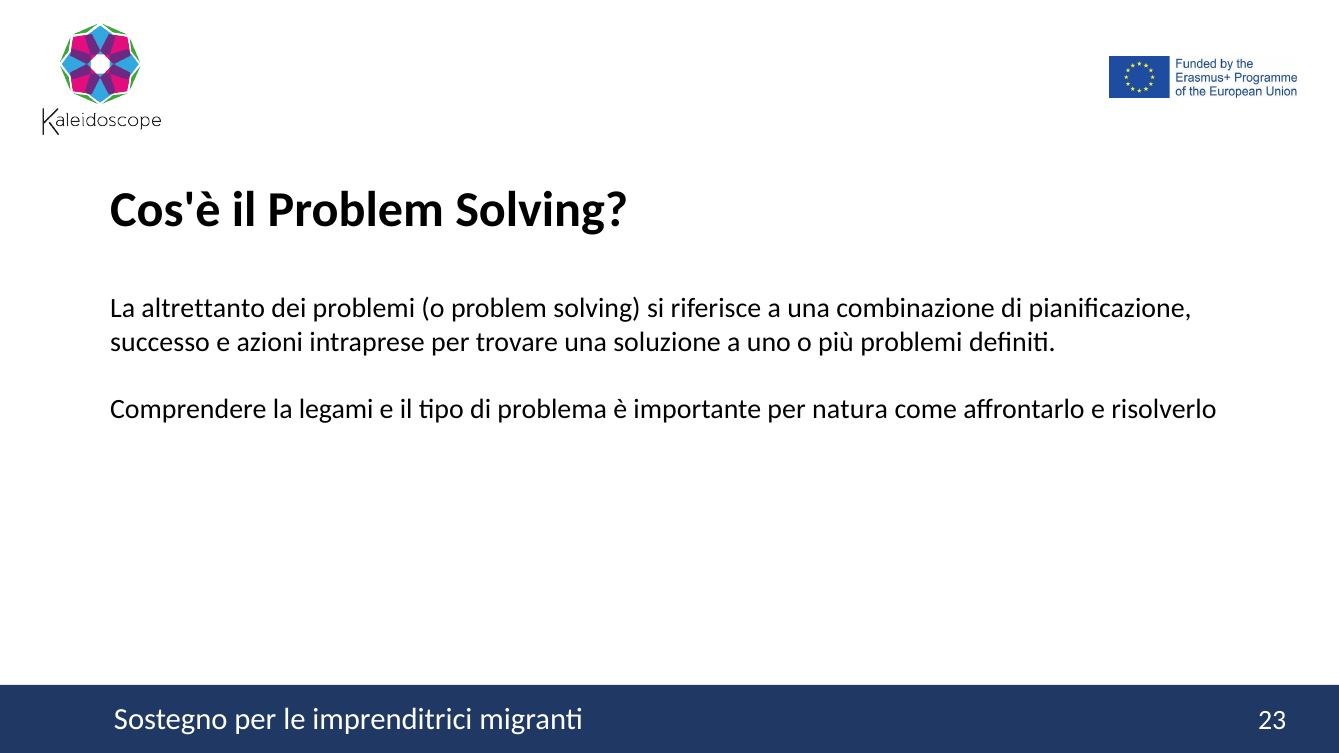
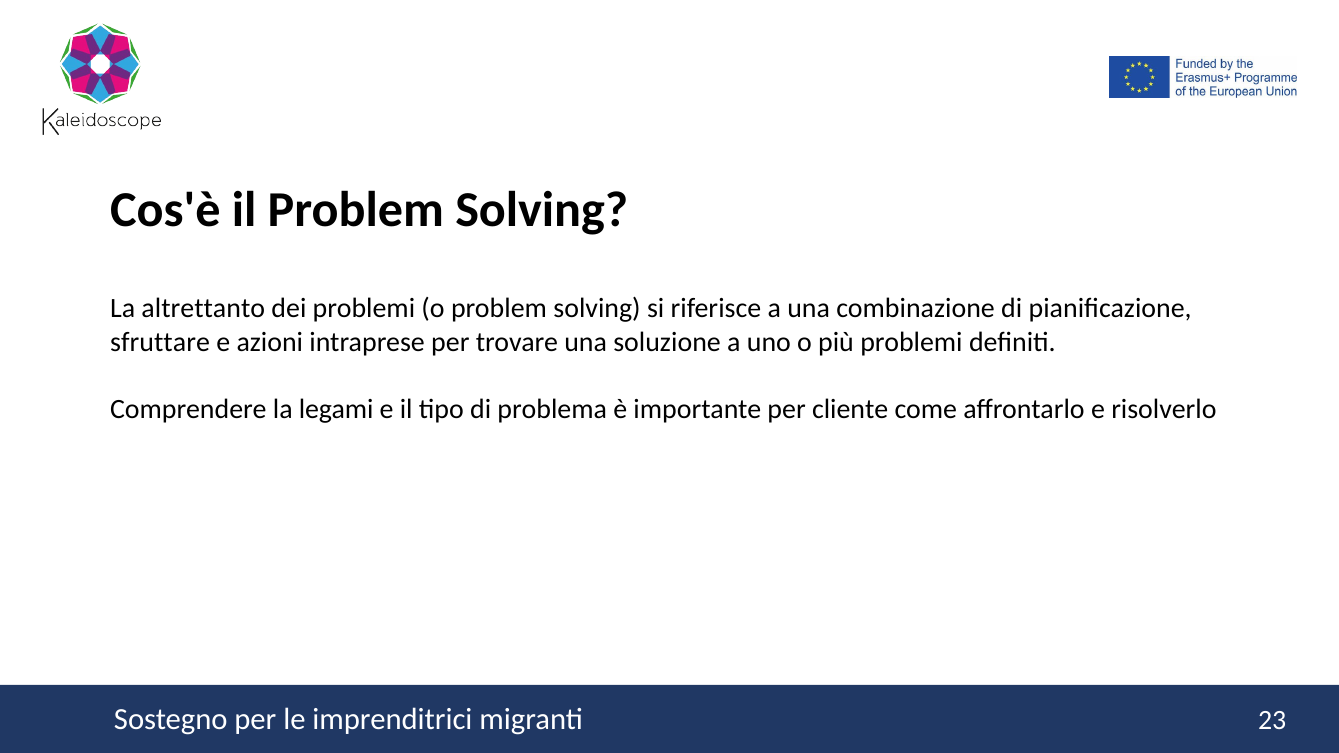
successo: successo -> sfruttare (160, 342)
natura: natura -> cliente (850, 409)
